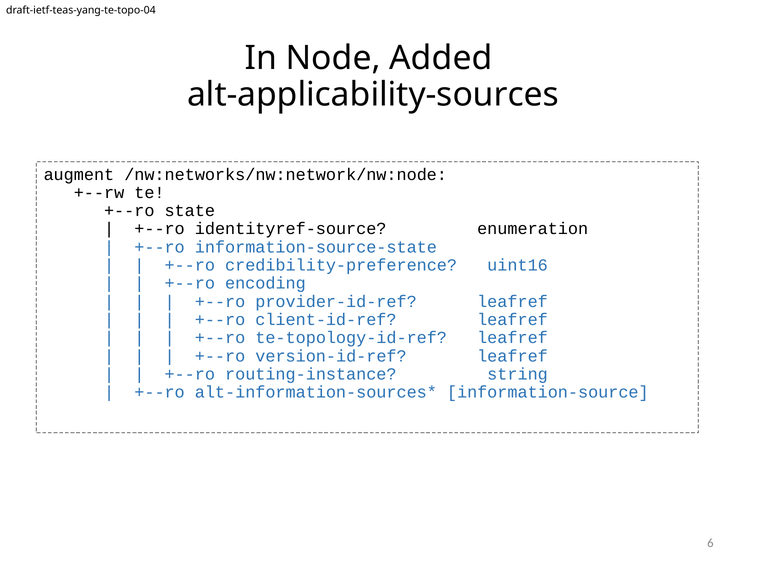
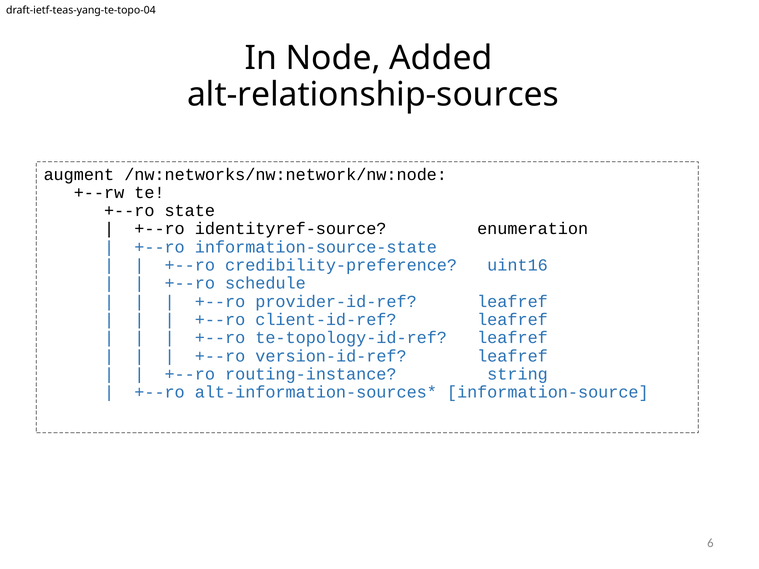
alt-applicability-sources: alt-applicability-sources -> alt-relationship-sources (373, 95)
encoding: encoding -> schedule (265, 284)
